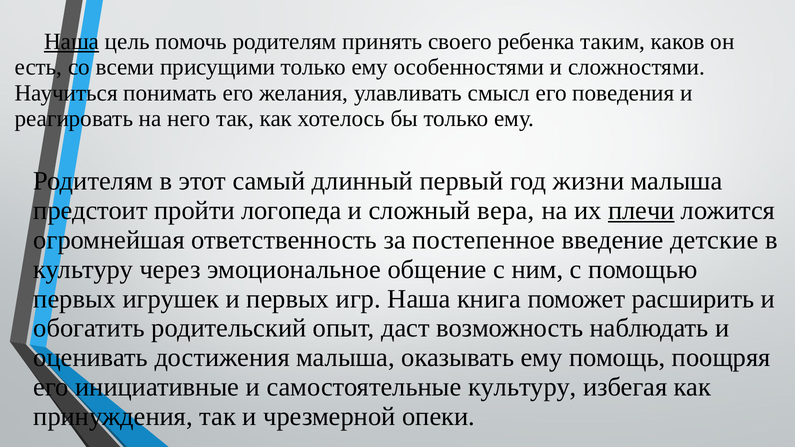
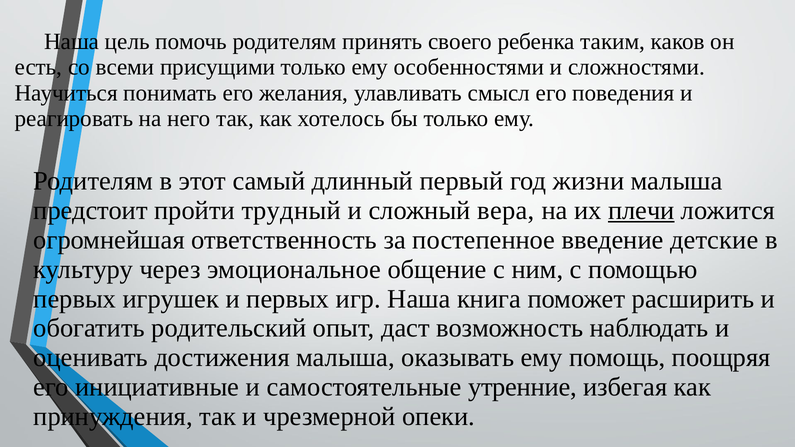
Наша underline: present -> none (72, 42)
логопеда: логопеда -> трудный (291, 211)
самостоятельные культуру: культуру -> утренние (522, 387)
